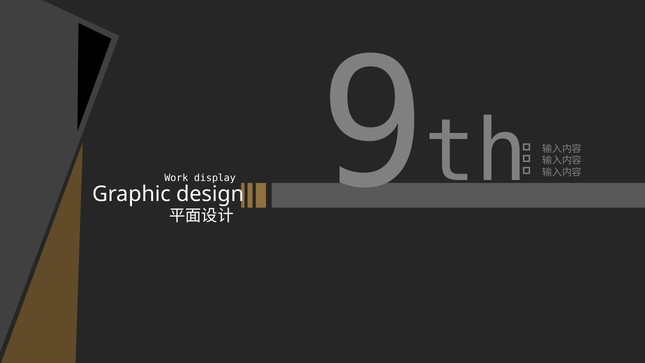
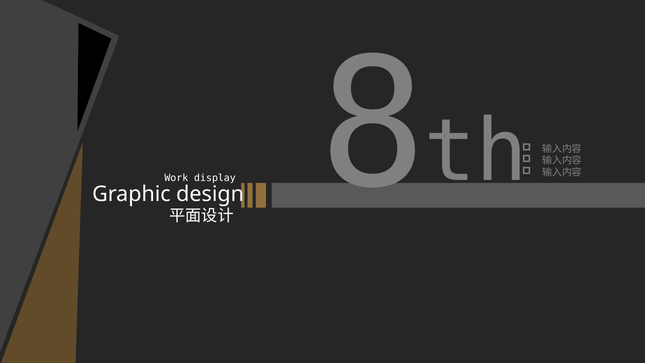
9: 9 -> 8 (373, 126)
